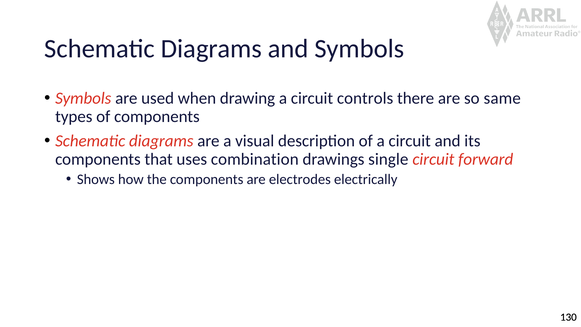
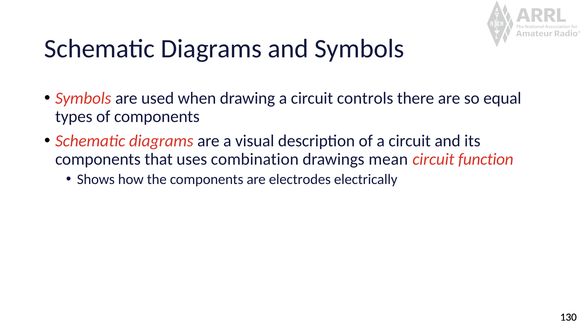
same: same -> equal (502, 98)
single: single -> mean (388, 159)
forward: forward -> function (486, 159)
